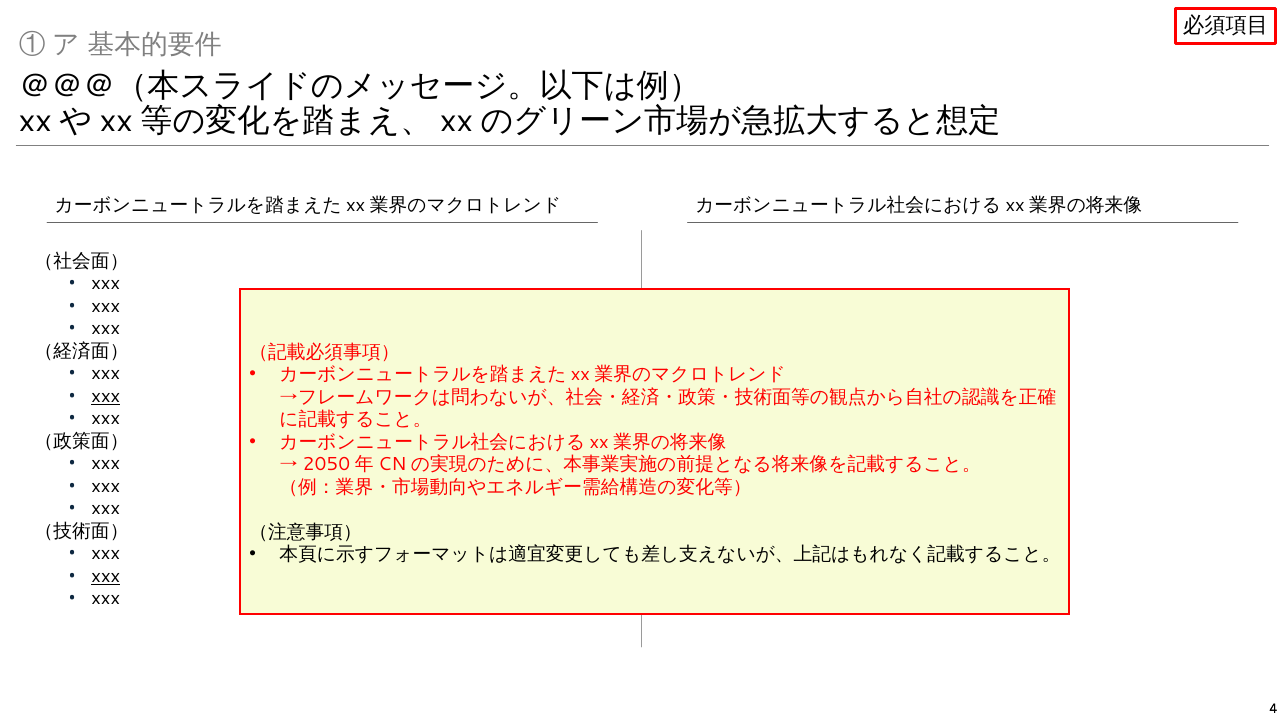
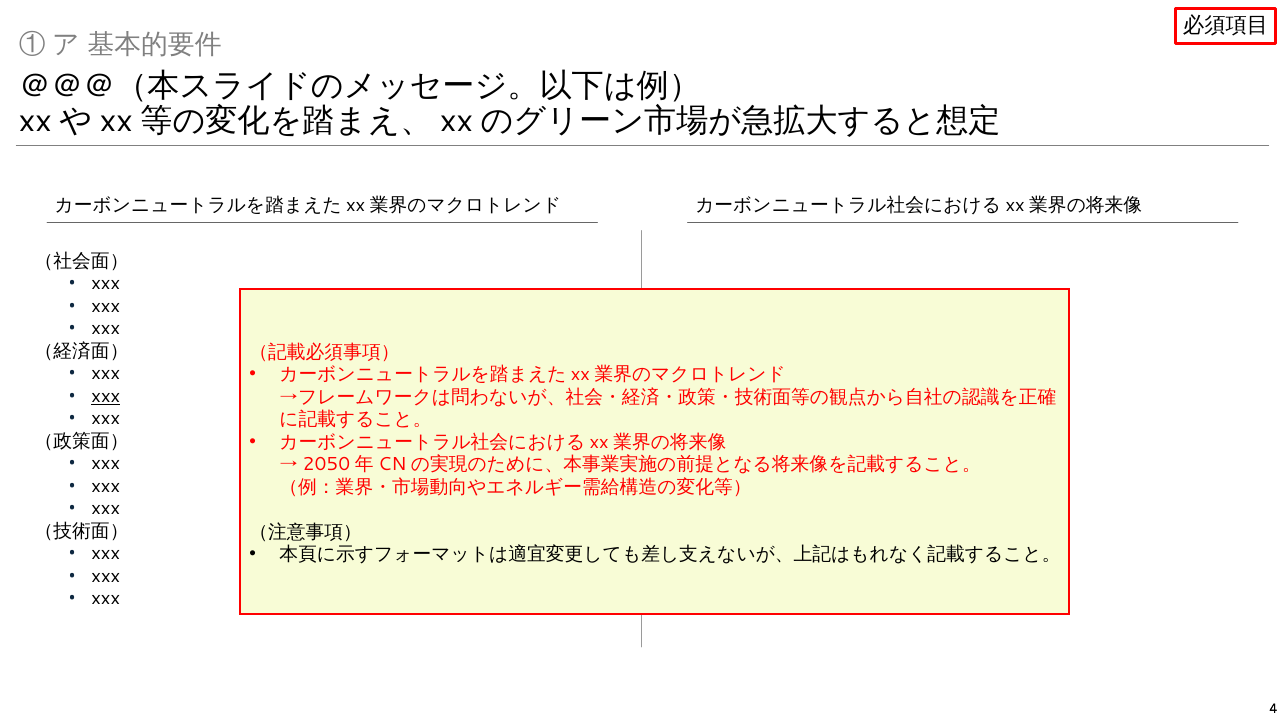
xxx underline: present -> none (106, 576)
